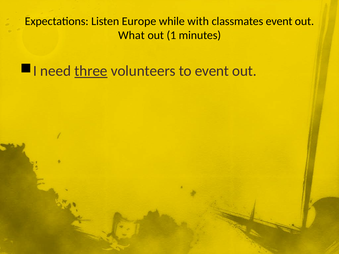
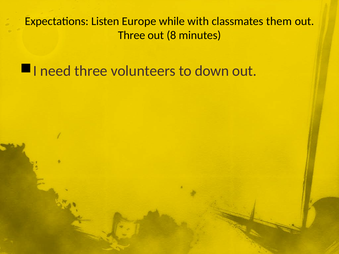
classmates event: event -> them (279, 21)
What: What -> Three (132, 35)
1: 1 -> 8 (171, 35)
three underline: present -> none (91, 71)
to event: event -> down (212, 71)
